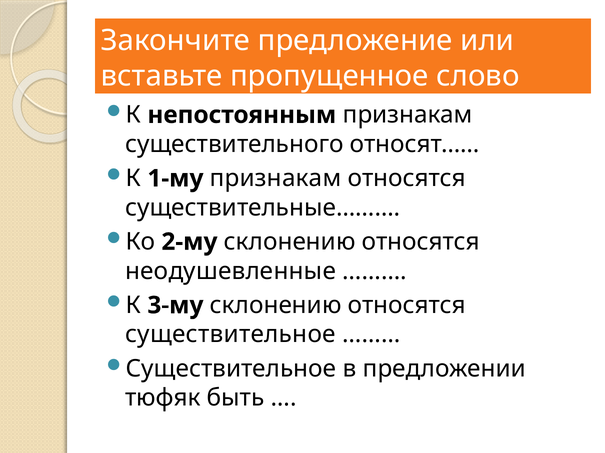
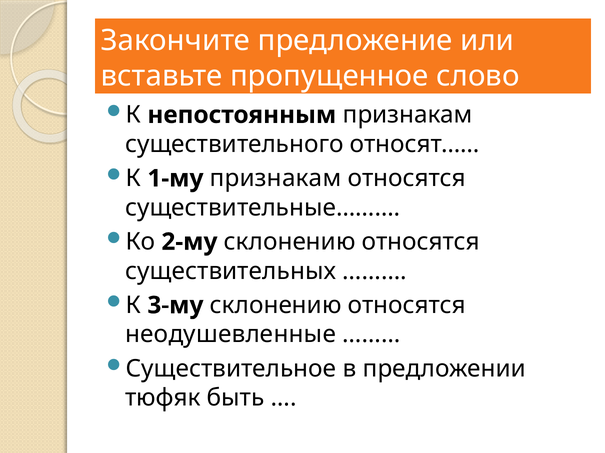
неодушевленные: неодушевленные -> существительных (231, 271)
существительное: существительное -> неодушевленные (231, 335)
